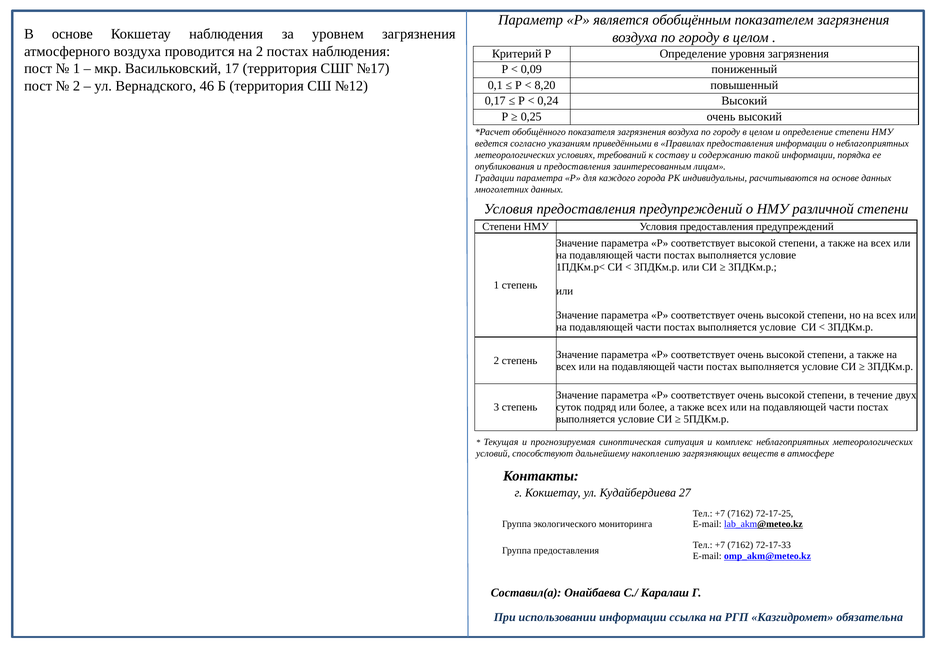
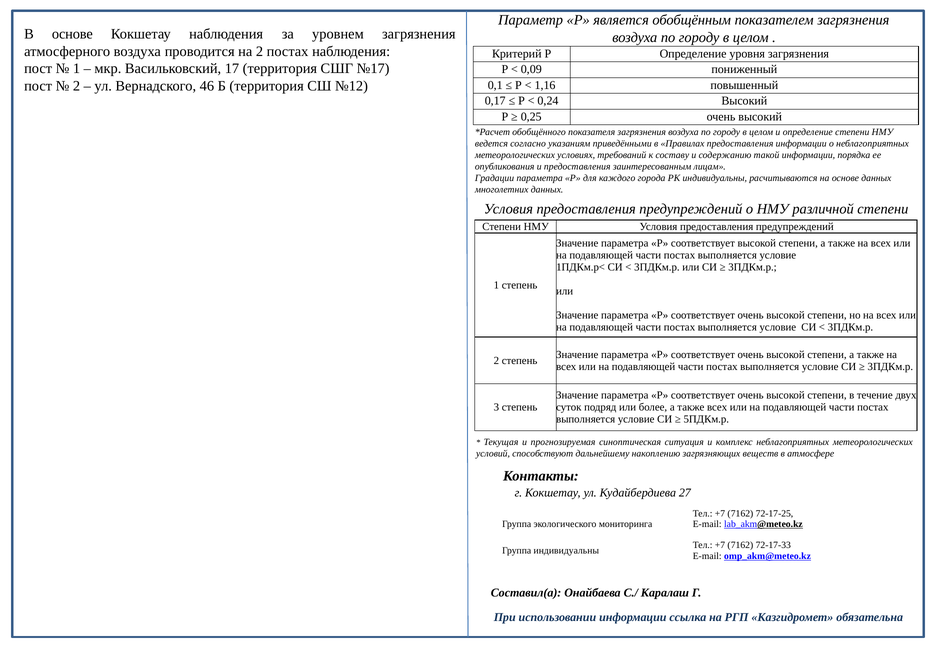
8,20: 8,20 -> 1,16 (545, 85)
Группа предоставления: предоставления -> индивидуальны (566, 551)
